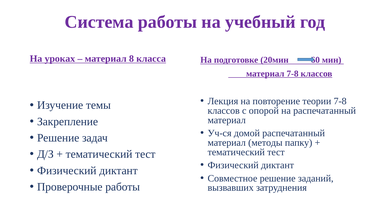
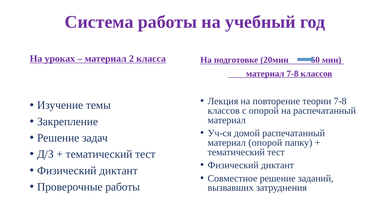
8: 8 -> 2 (131, 59)
материал методы: методы -> опорой (265, 143)
